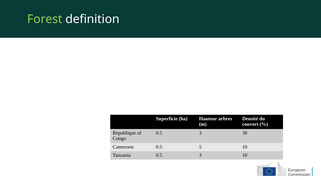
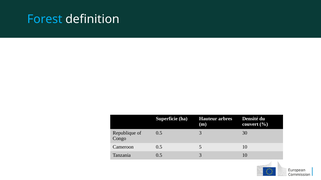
Forest colour: light green -> light blue (45, 19)
